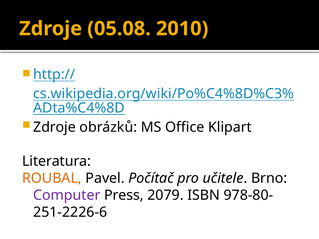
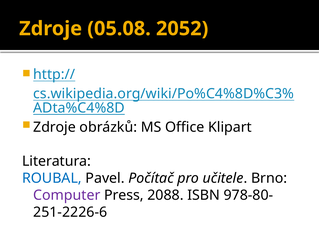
2010: 2010 -> 2052 (182, 29)
ROUBAL colour: orange -> blue (52, 178)
2079: 2079 -> 2088 (165, 195)
